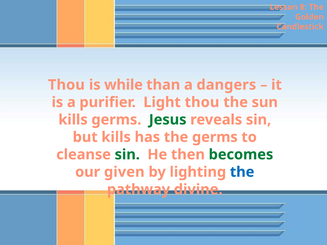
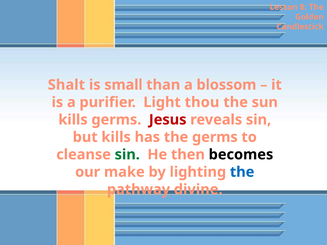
Thou: Thou -> Shalt (66, 85)
while: while -> small (124, 85)
dangers: dangers -> blossom (226, 85)
Jesus colour: green -> red (168, 120)
becomes colour: green -> black (241, 155)
given: given -> make (124, 172)
